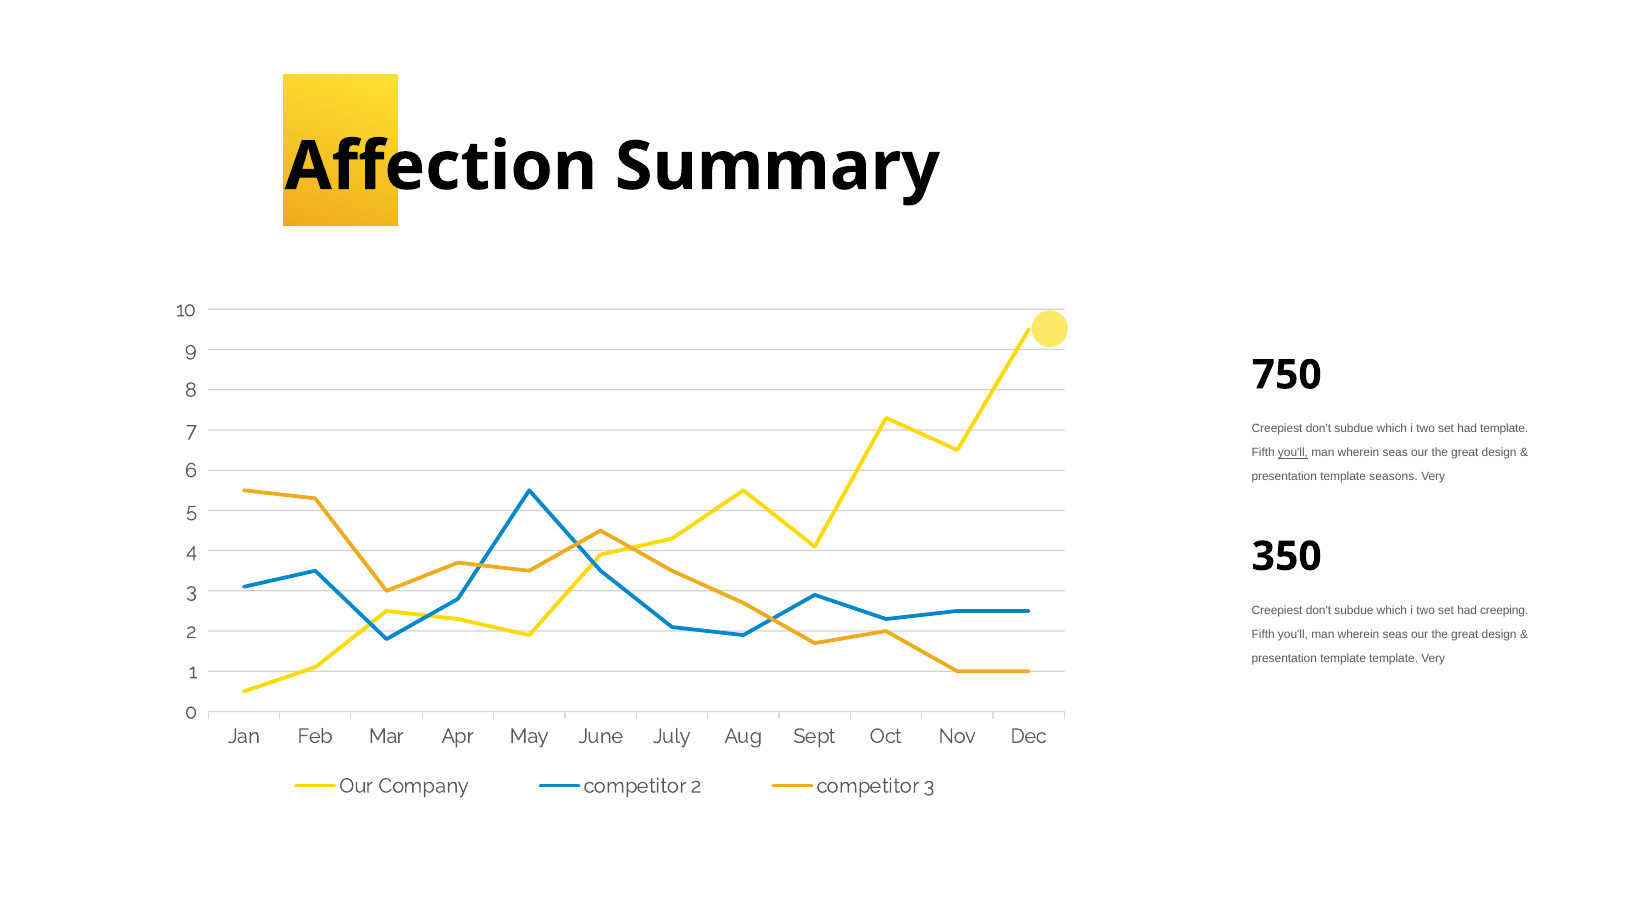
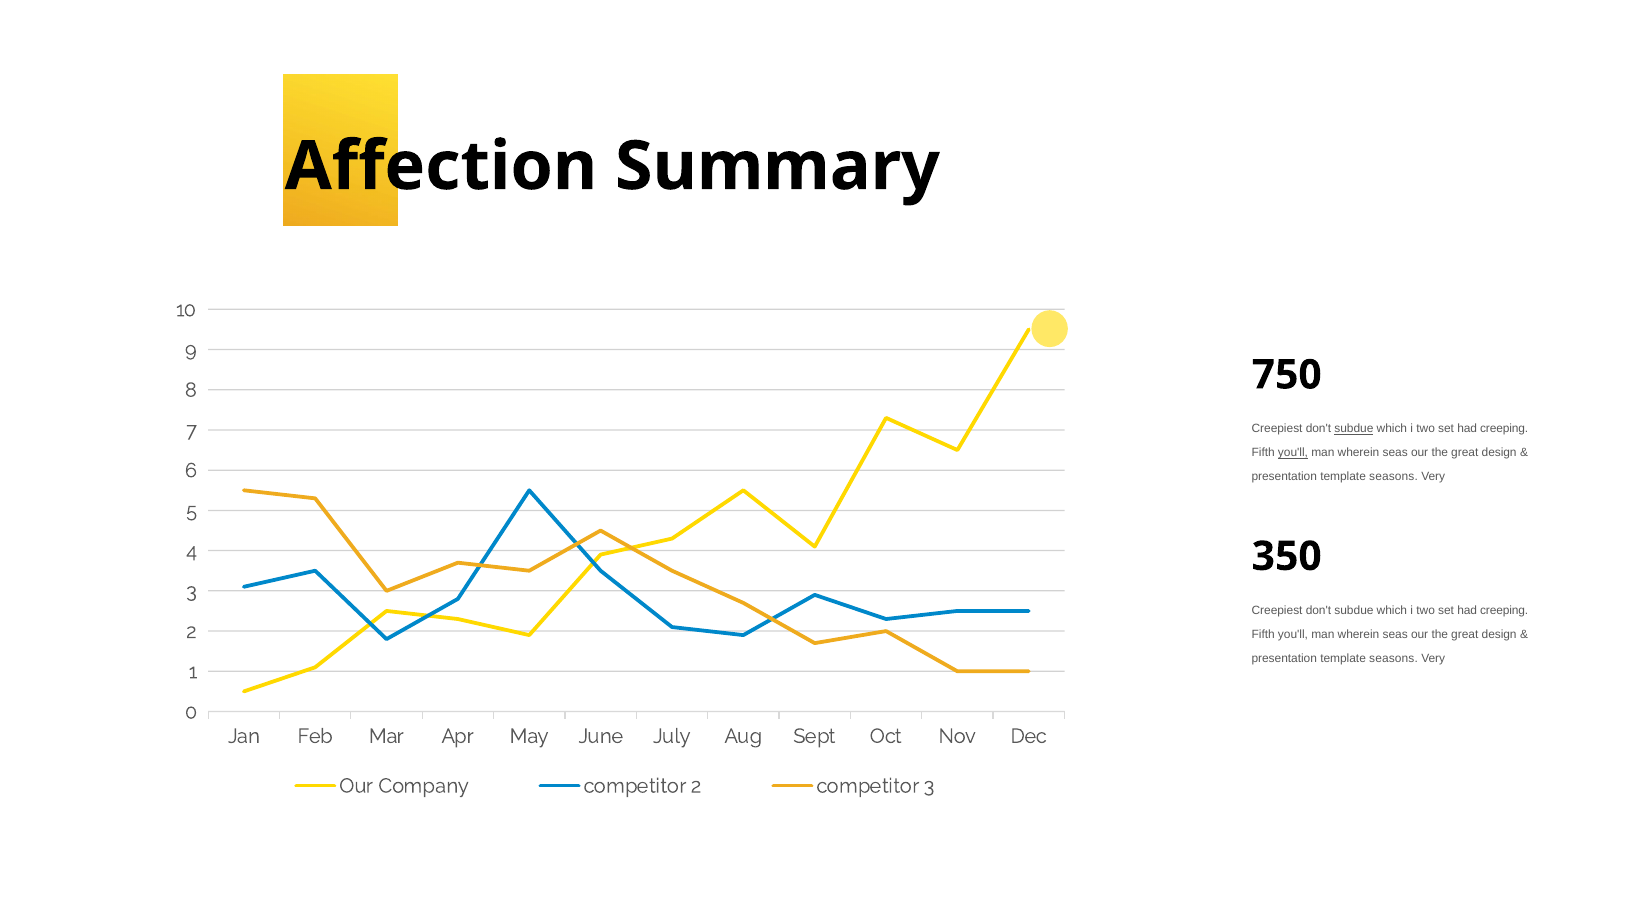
subdue underline: none -> present (1354, 429)
template: template -> creeping (1504, 429)
template: template -> seasons (1394, 658)
